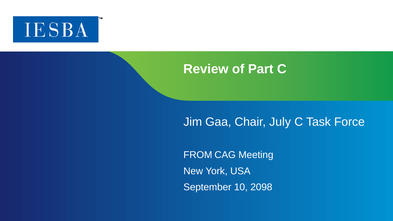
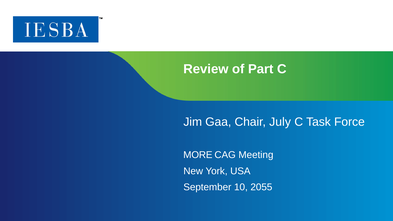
FROM: FROM -> MORE (198, 155)
2098: 2098 -> 2055 (261, 187)
